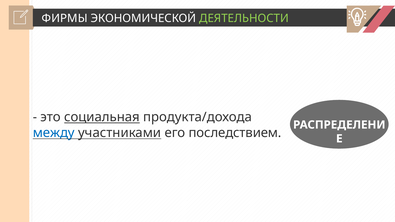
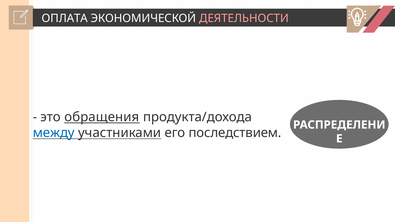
ФИРМЫ: ФИРМЫ -> ОПЛАТА (65, 18)
ДЕЯТЕЛЬНОСТИ colour: light green -> pink (244, 18)
социальная: социальная -> обращения (102, 117)
